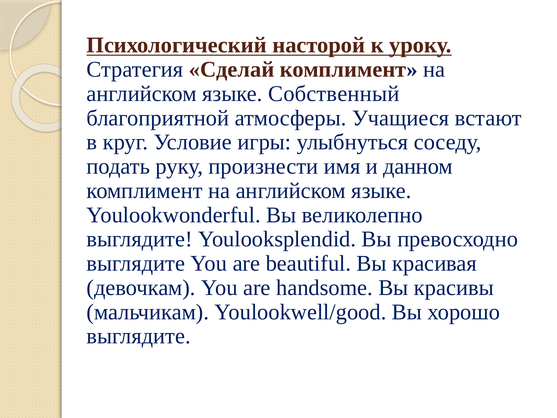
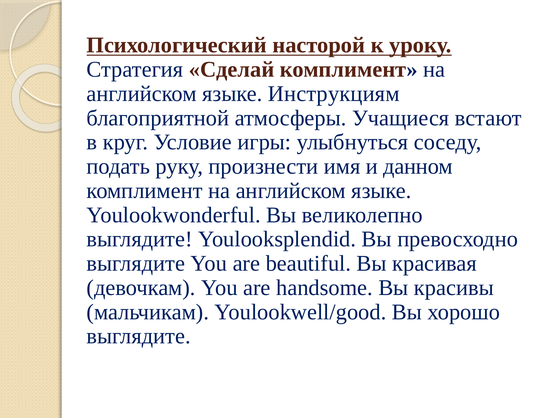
Собственный: Собственный -> Инструкциям (334, 94)
